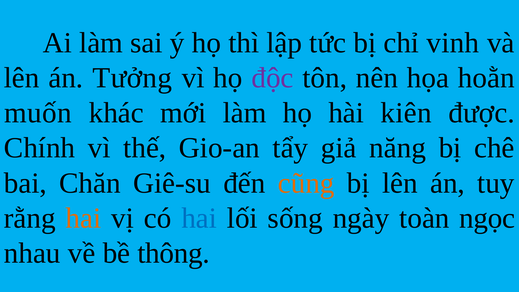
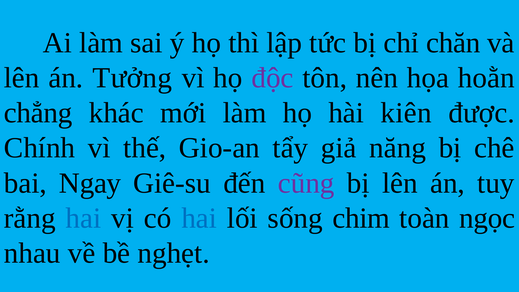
vinh: vinh -> chăn (453, 43)
muốn: muốn -> chẳng (38, 113)
Chăn: Chăn -> Ngay (90, 183)
cũng colour: orange -> purple (306, 183)
hai colour: orange -> blue (83, 218)
ngày: ngày -> chim (361, 218)
thông: thông -> nghẹt (174, 253)
